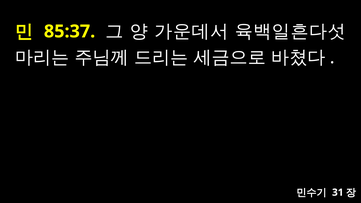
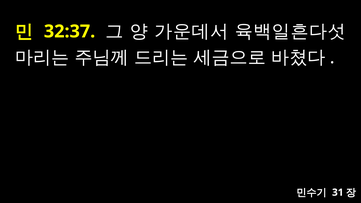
85:37: 85:37 -> 32:37 (70, 31)
